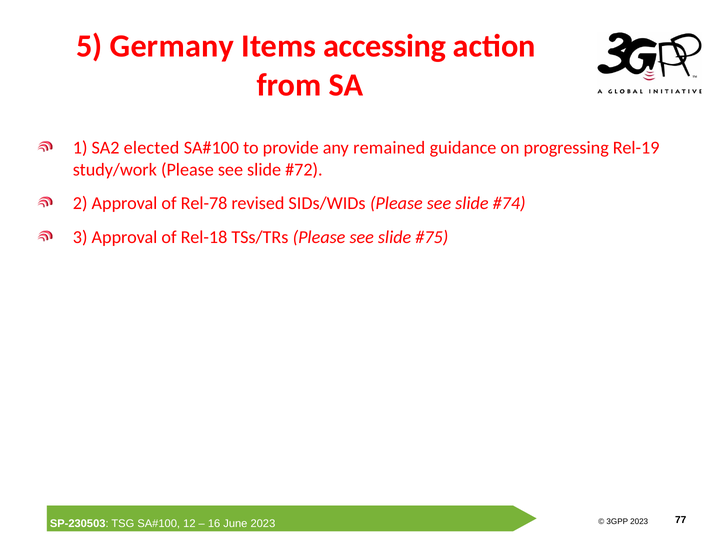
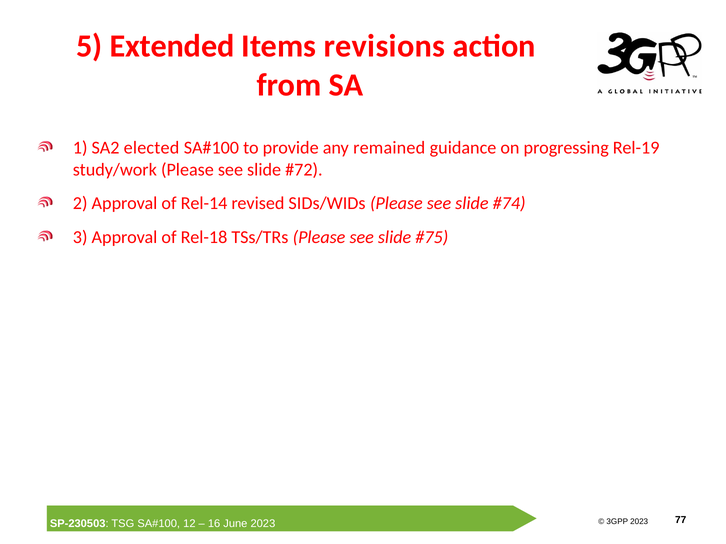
Germany: Germany -> Extended (172, 46)
accessing: accessing -> revisions (384, 46)
Rel-78: Rel-78 -> Rel-14 (204, 204)
